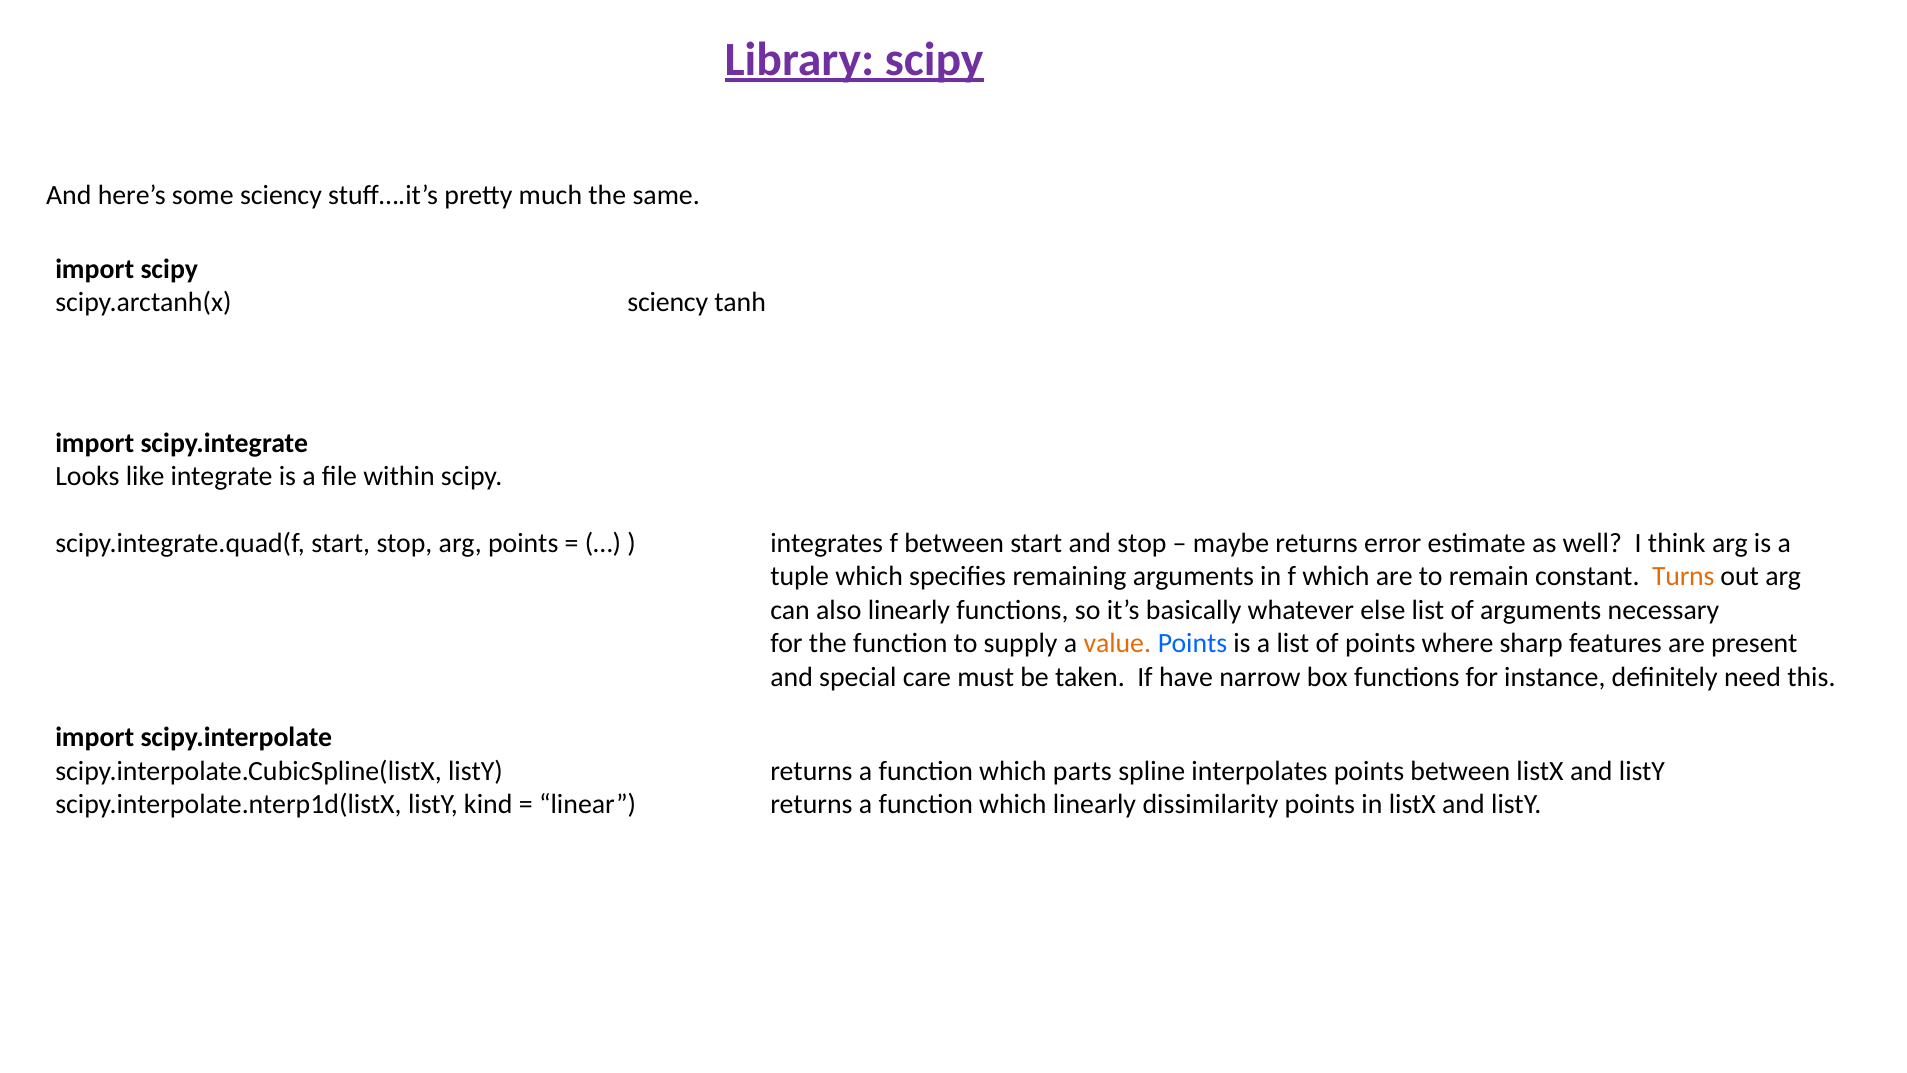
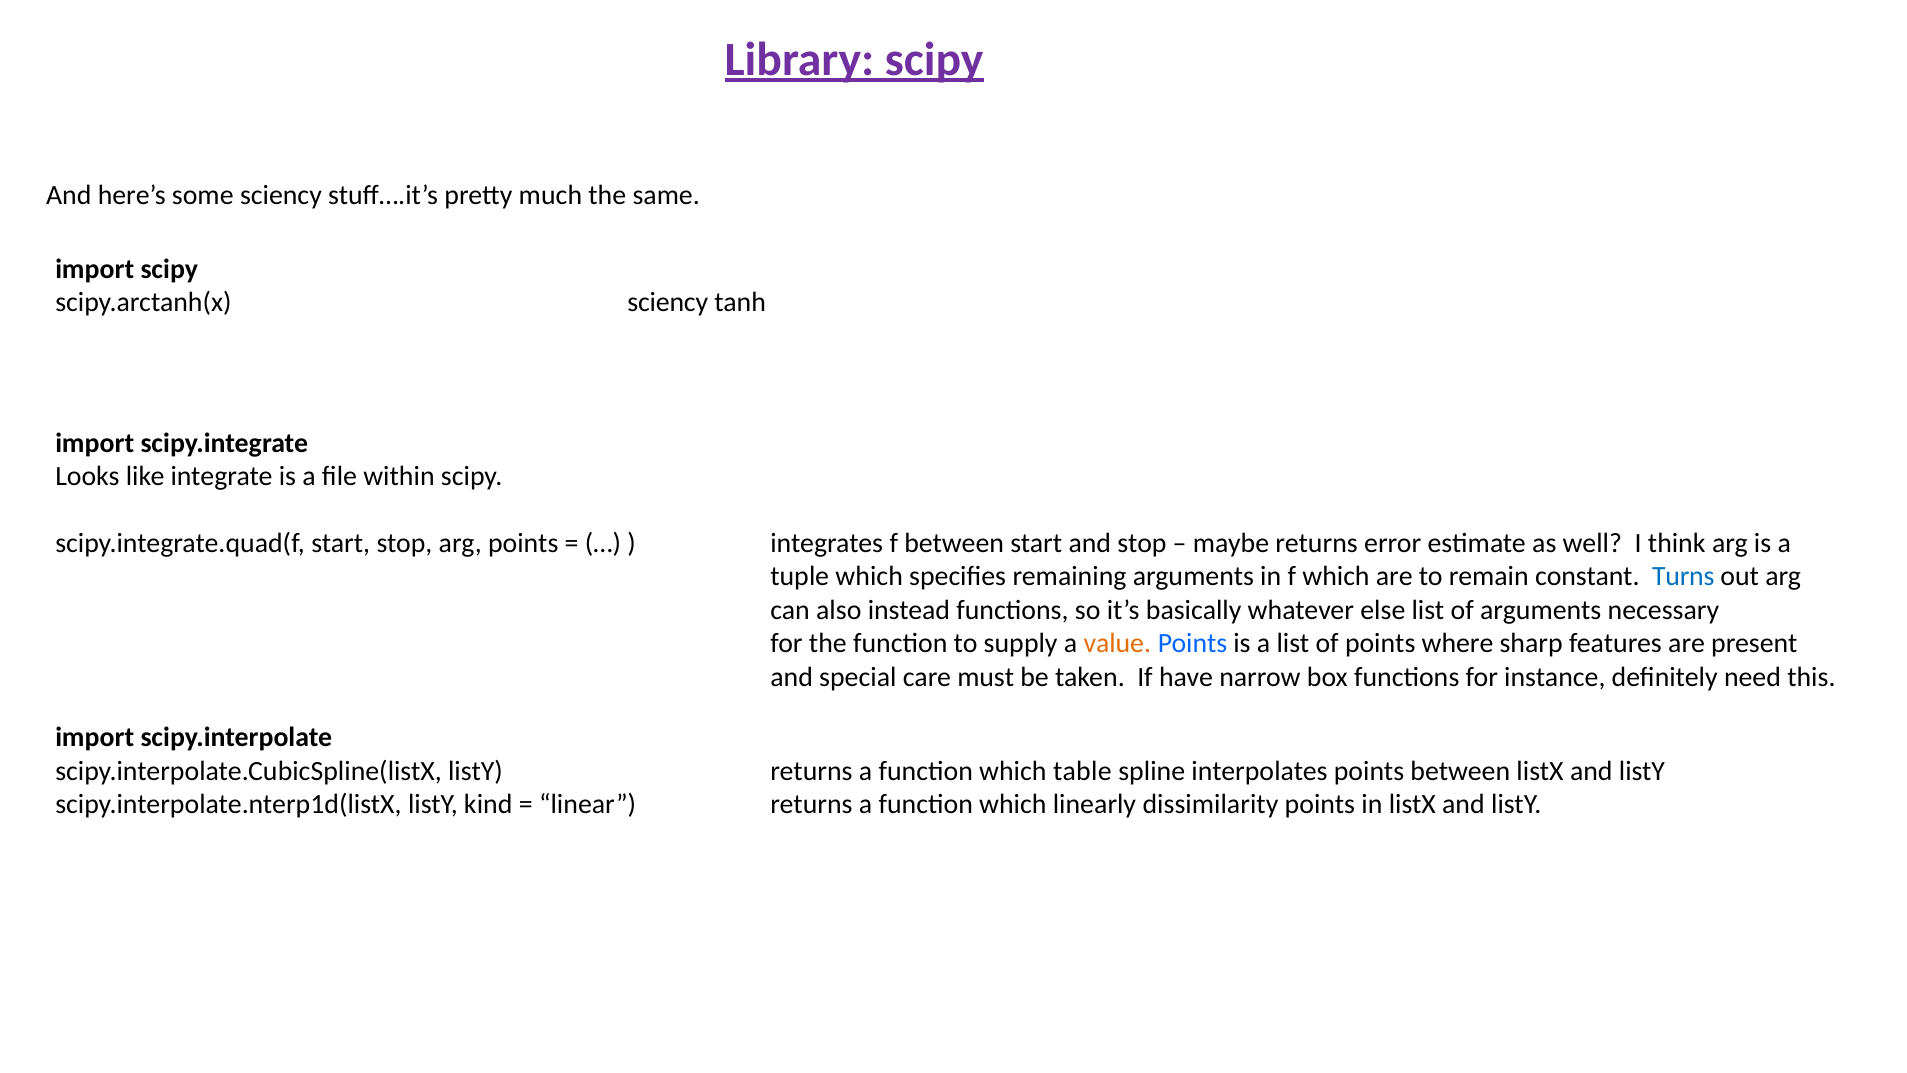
Turns colour: orange -> blue (1683, 577)
also linearly: linearly -> instead (909, 610)
parts: parts -> table (1082, 771)
